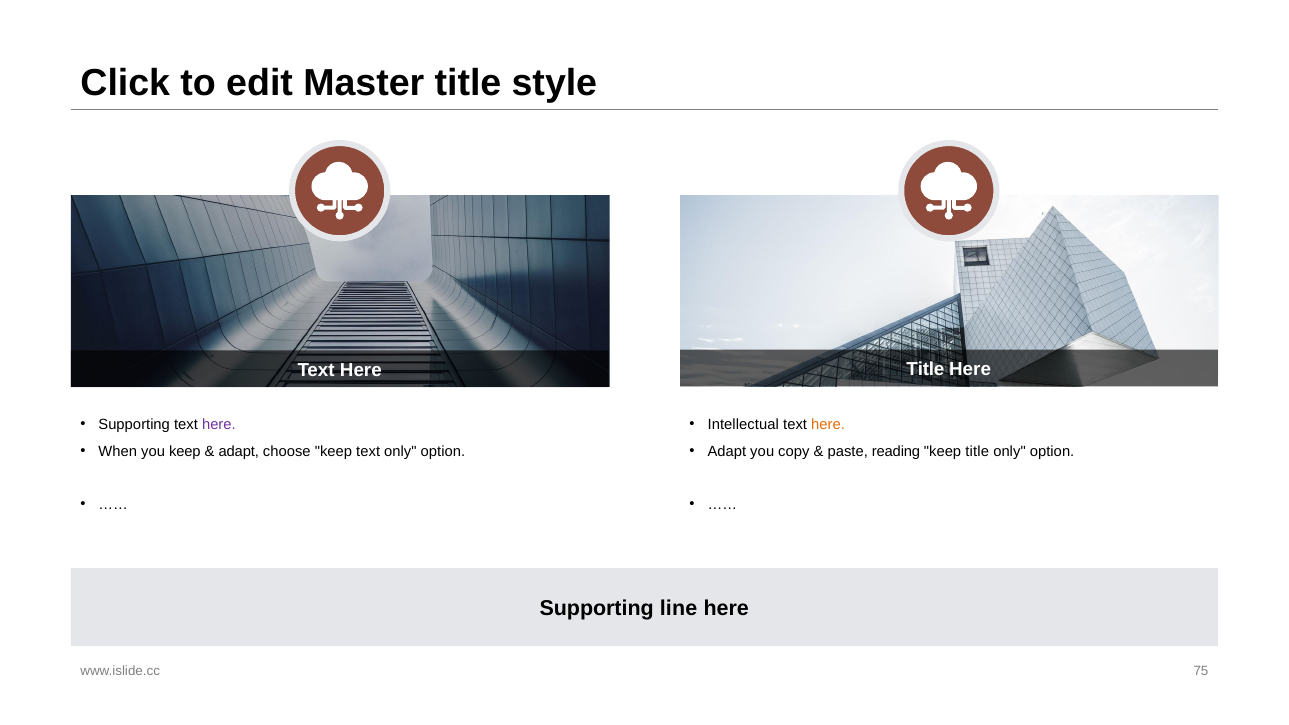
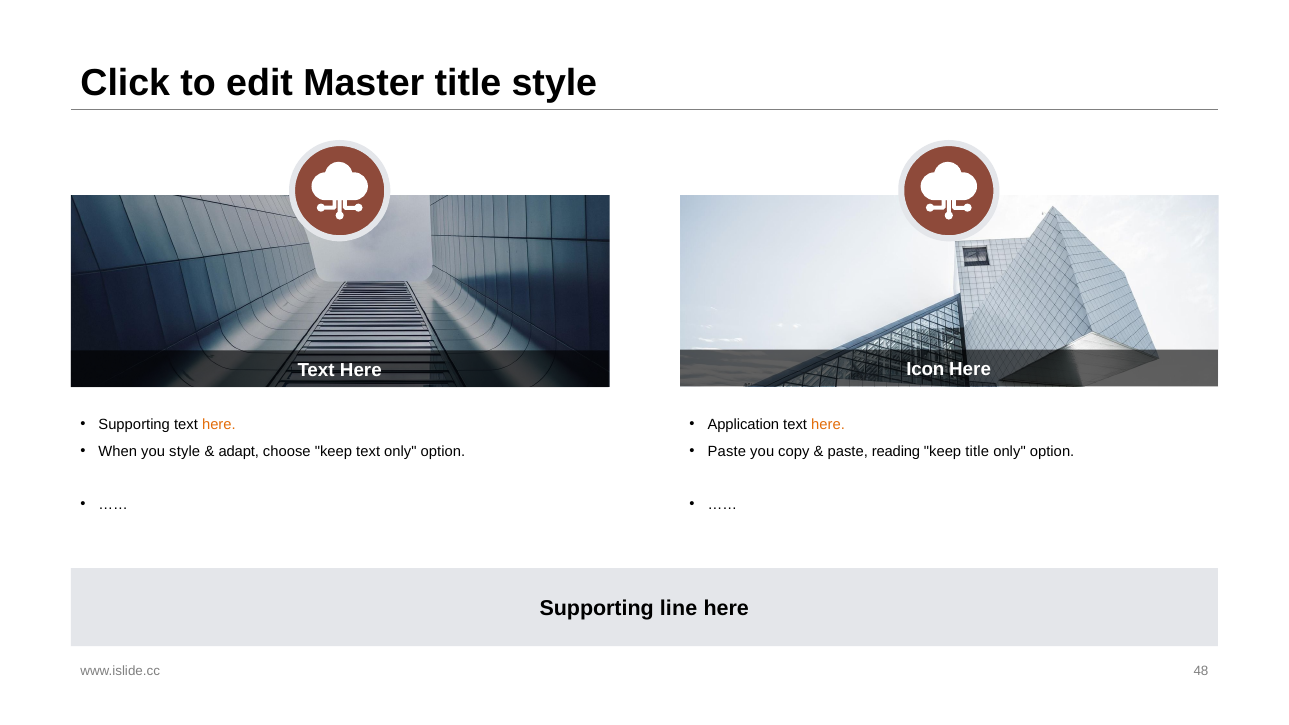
Here Title: Title -> Icon (925, 369)
here colour: purple -> orange (219, 425)
Intellectual: Intellectual -> Application (743, 425)
you keep: keep -> style (185, 452)
Adapt: Adapt -> Paste (727, 452)
75: 75 -> 48 (1201, 672)
